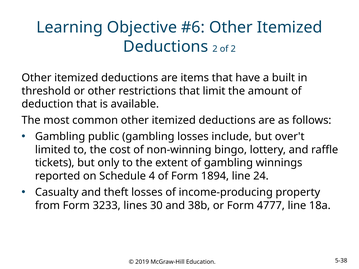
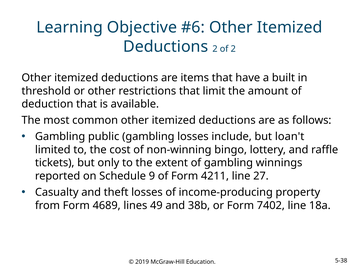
over't: over't -> loan't (290, 137)
4: 4 -> 9 (152, 176)
1894: 1894 -> 4211 (215, 176)
24: 24 -> 27 (261, 176)
3233: 3233 -> 4689 (107, 206)
30: 30 -> 49 (156, 206)
4777: 4777 -> 7402 (271, 206)
